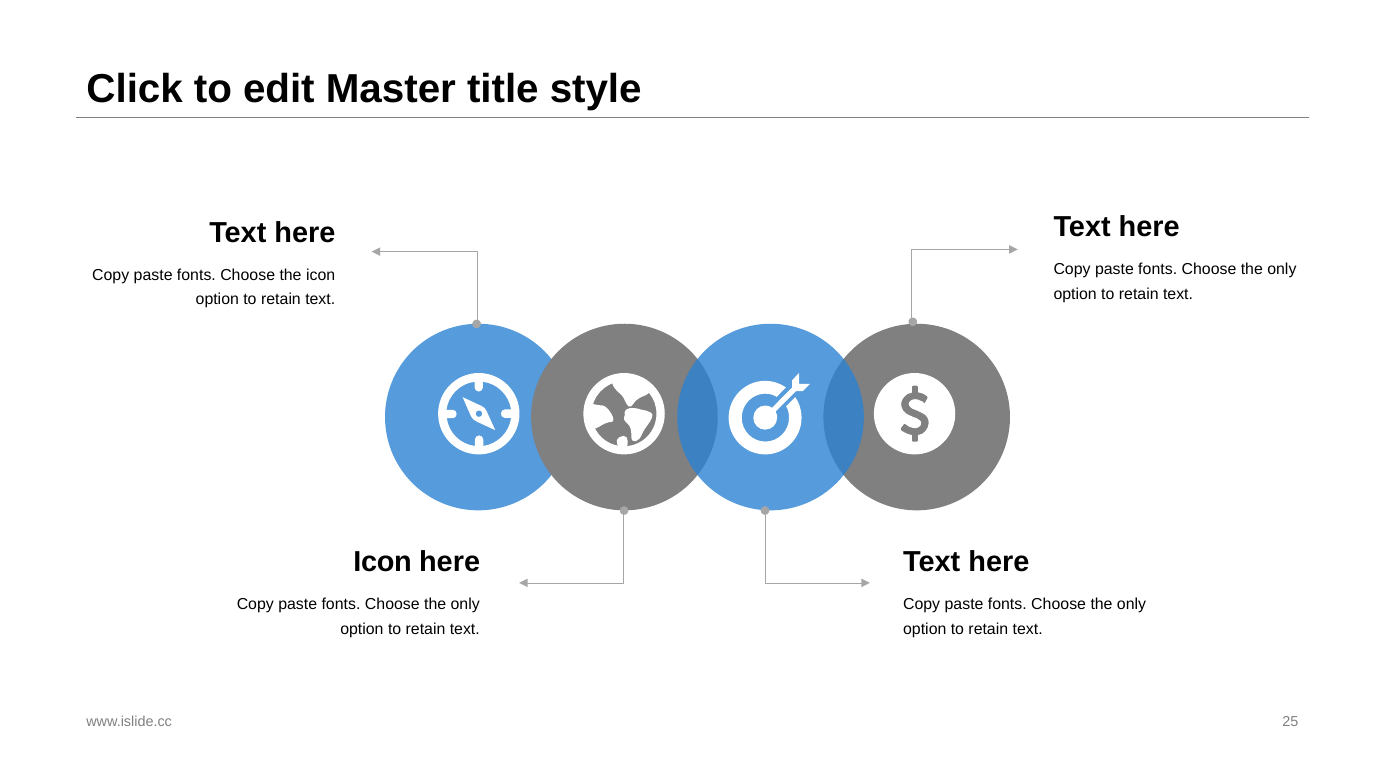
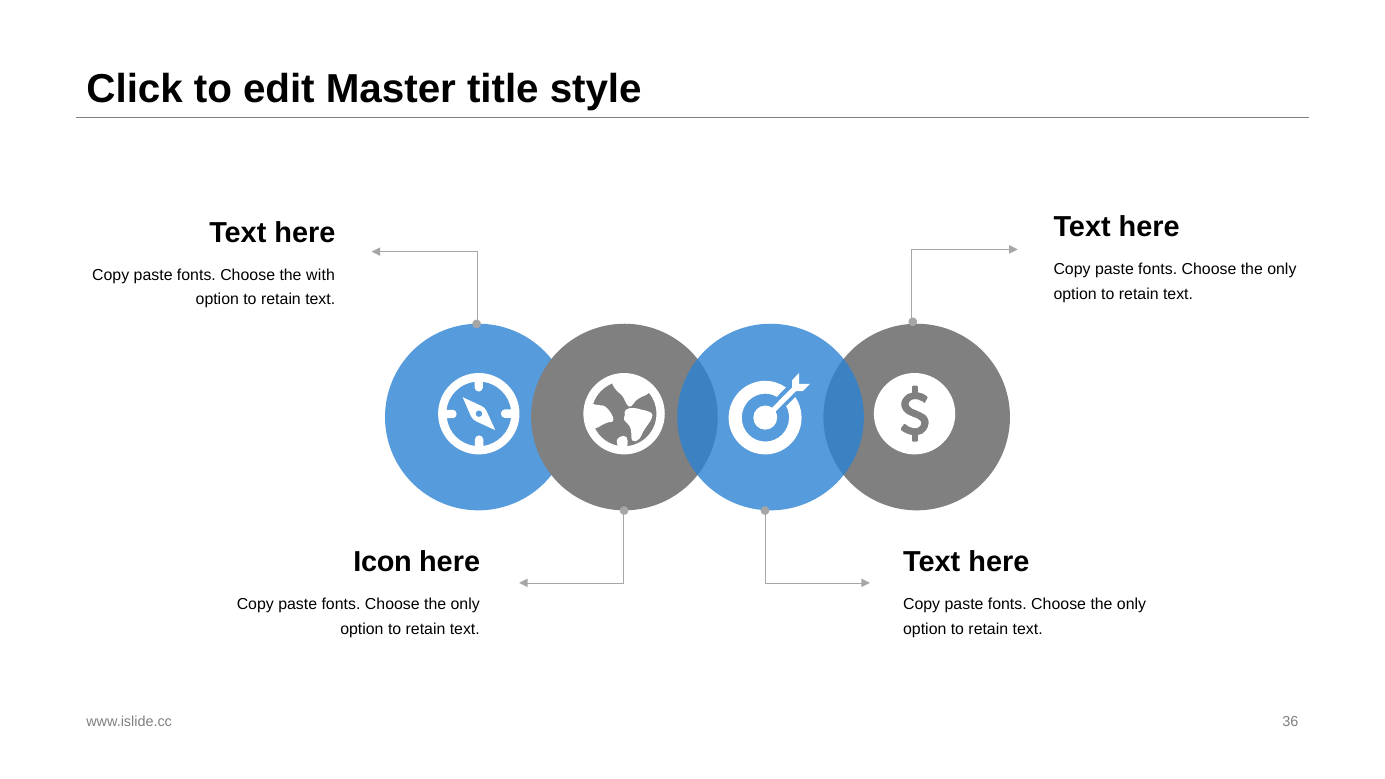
the icon: icon -> with (321, 275)
25: 25 -> 36 (1290, 722)
